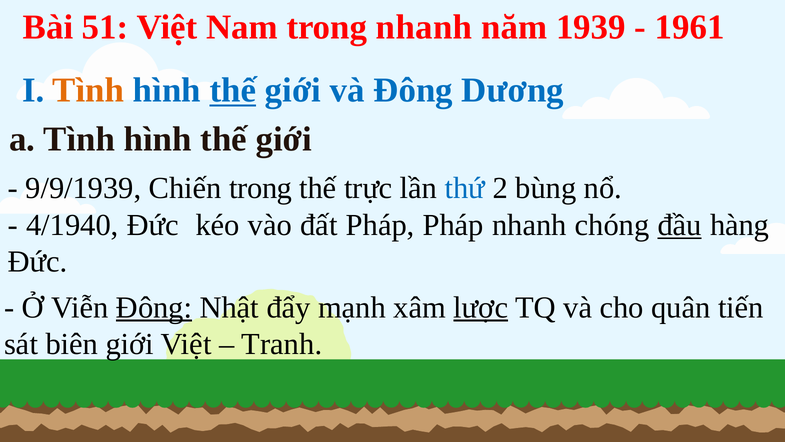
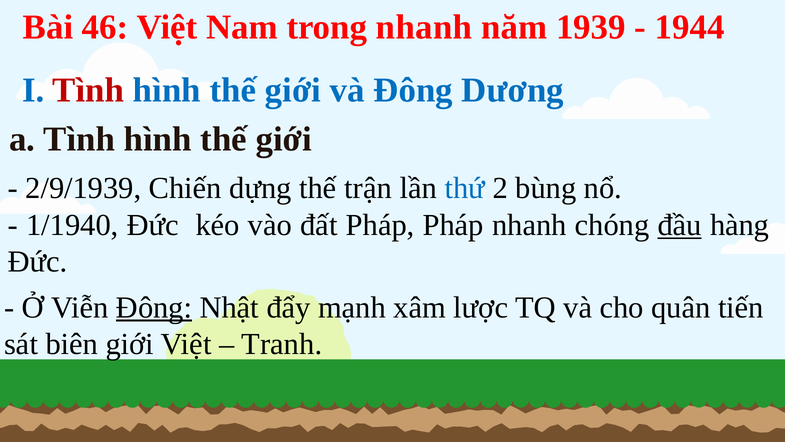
51: 51 -> 46 (105, 27)
1961: 1961 -> 1944 (690, 27)
Tình colour: orange -> red (88, 90)
thế underline: present -> none (233, 90)
9/9/1939: 9/9/1939 -> 2/9/1939 (83, 188)
Chiến trong: trong -> dựng (260, 188)
trực: trực -> trận (368, 188)
4/1940: 4/1940 -> 1/1940 (72, 225)
lược underline: present -> none (481, 307)
